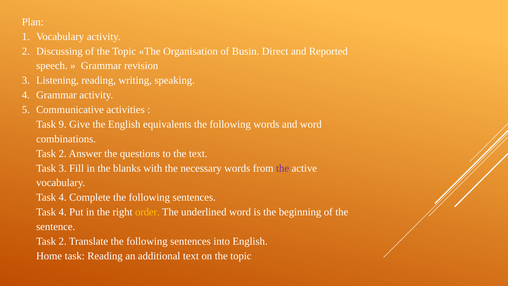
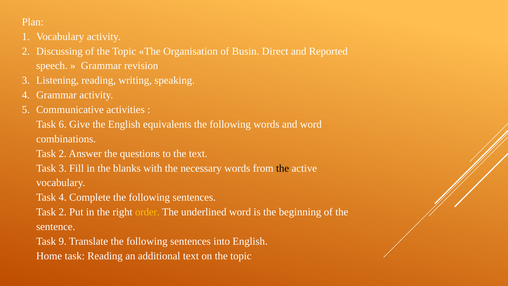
9: 9 -> 6 (63, 124)
the colour: purple -> black (283, 168)
4: 4 -> 2 (63, 212)
2: 2 -> 9 (63, 241)
